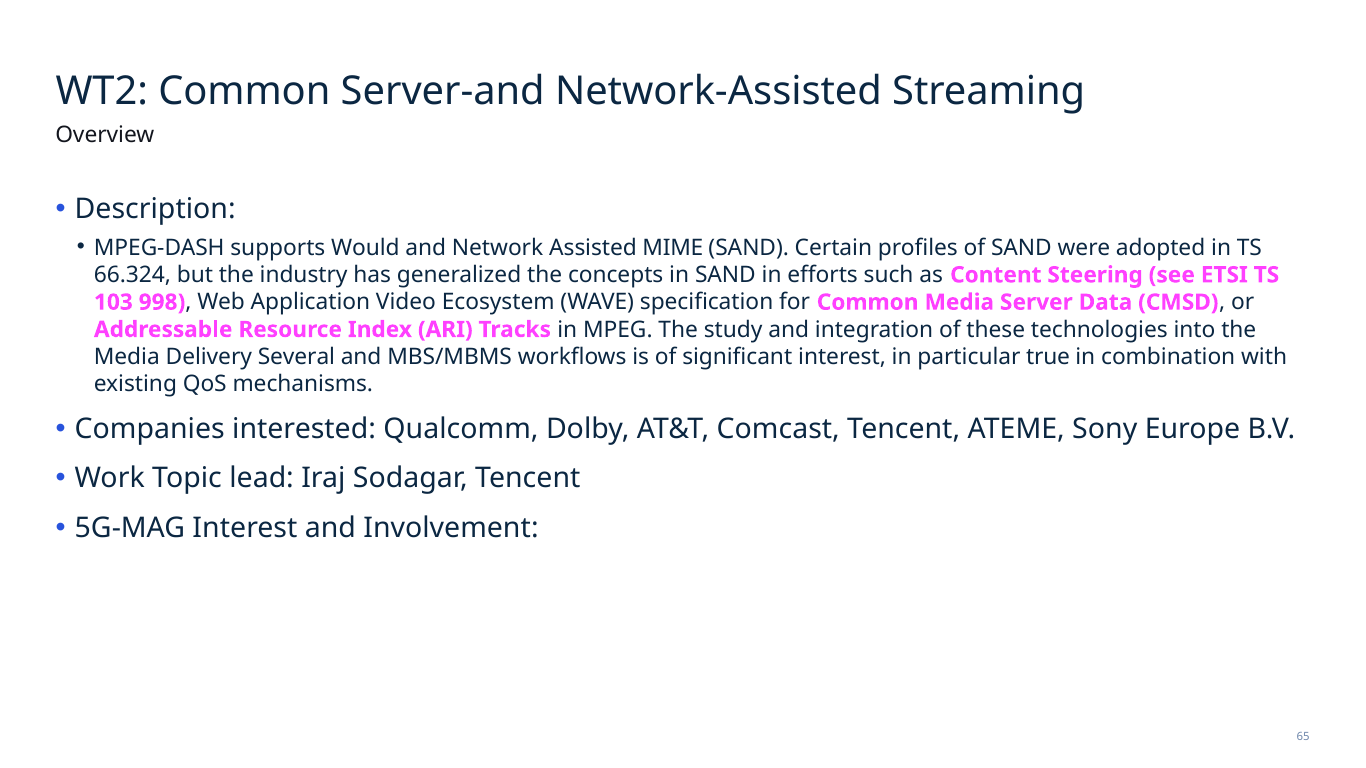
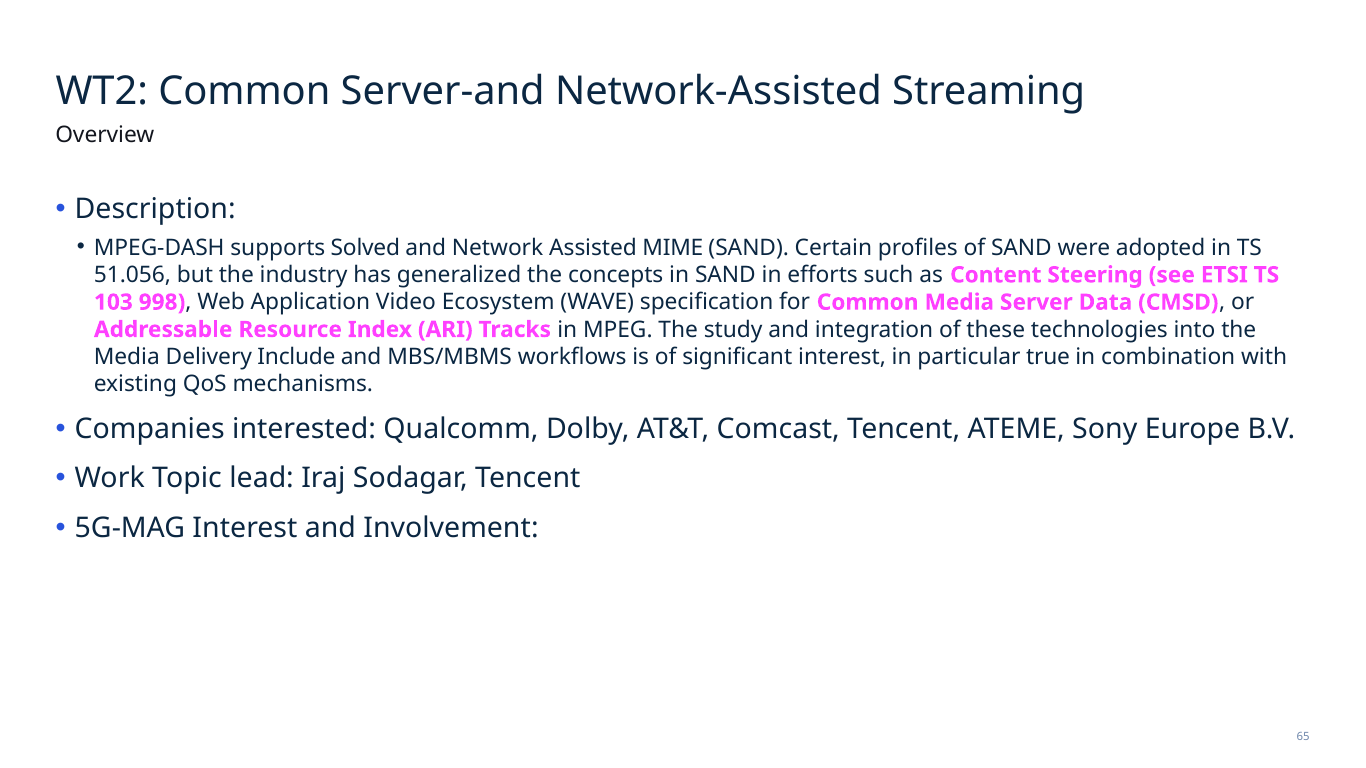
Would: Would -> Solved (365, 248)
66.324: 66.324 -> 51.056 (132, 275)
Several: Several -> Include (297, 357)
